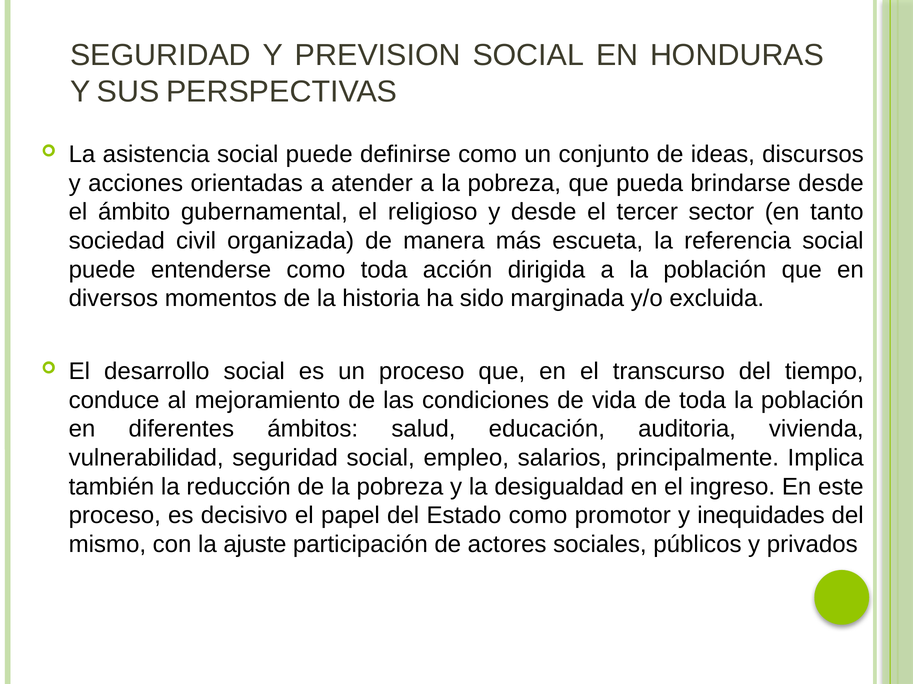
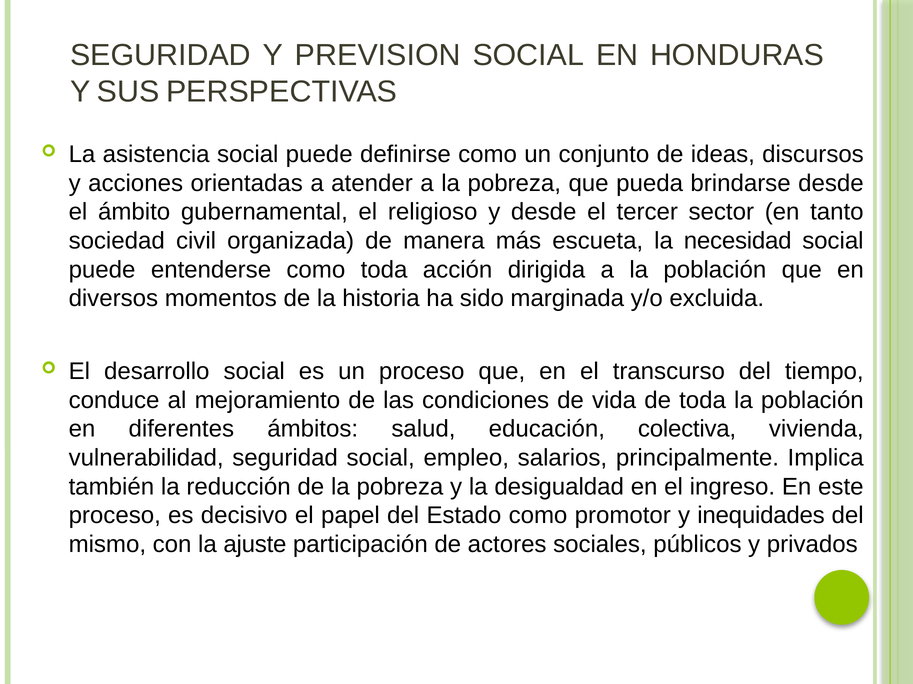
referencia: referencia -> necesidad (738, 241)
auditoria: auditoria -> colectiva (687, 429)
